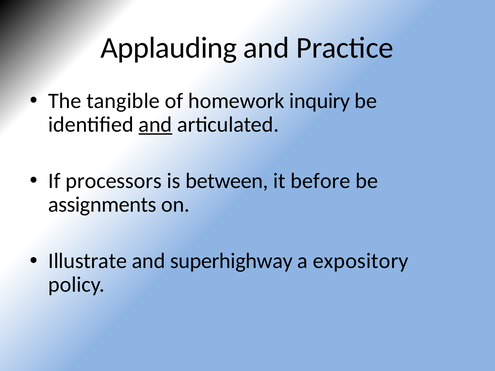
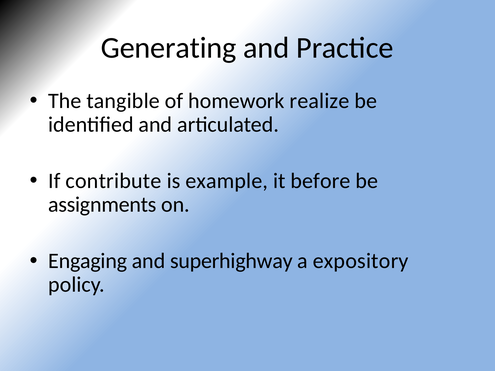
Applauding: Applauding -> Generating (169, 48)
inquiry: inquiry -> realize (320, 101)
and underline: present -> none (155, 125)
processors: processors -> contribute (114, 181)
between: between -> example (227, 181)
Illustrate: Illustrate -> Engaging (88, 261)
